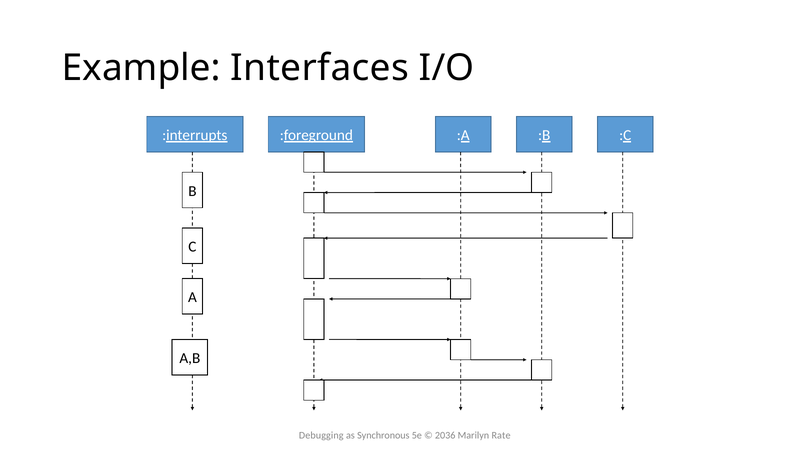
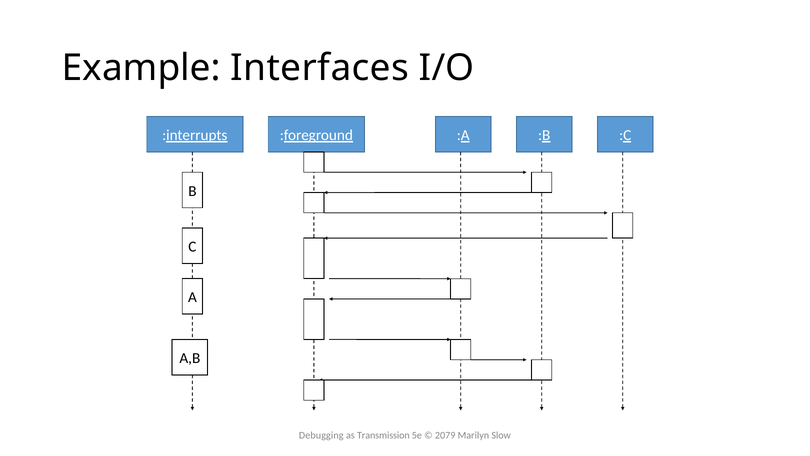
Synchronous: Synchronous -> Transmission (383, 435)
2036: 2036 -> 2079 (445, 435)
Rate: Rate -> Slow (501, 435)
